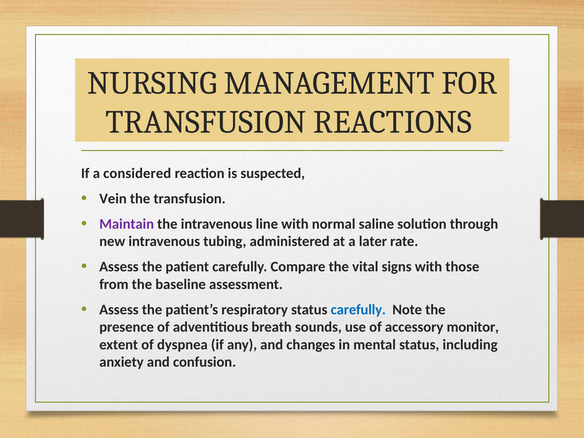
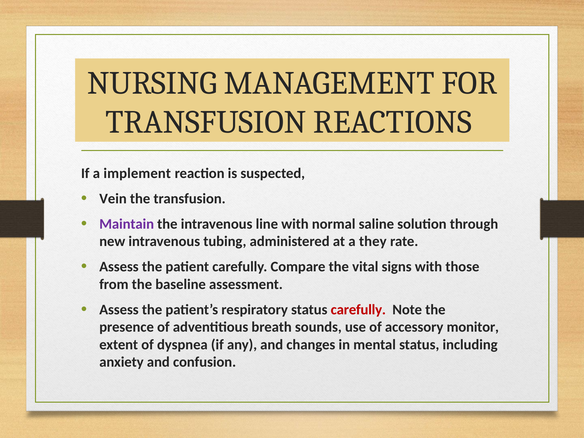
considered: considered -> implement (137, 173)
later: later -> they (373, 241)
carefully colour: blue -> red (358, 310)
